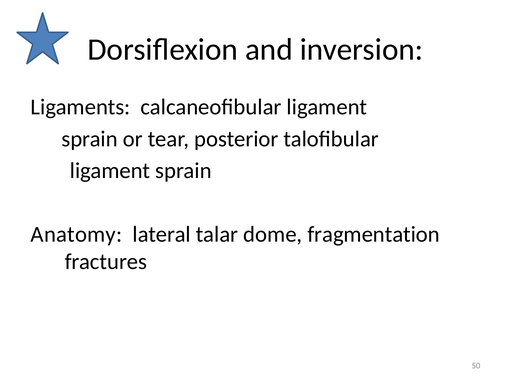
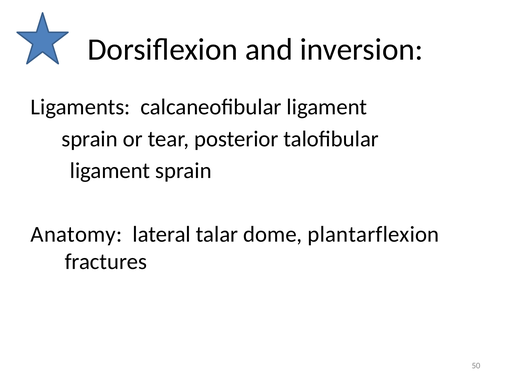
fragmentation: fragmentation -> plantarflexion (373, 234)
